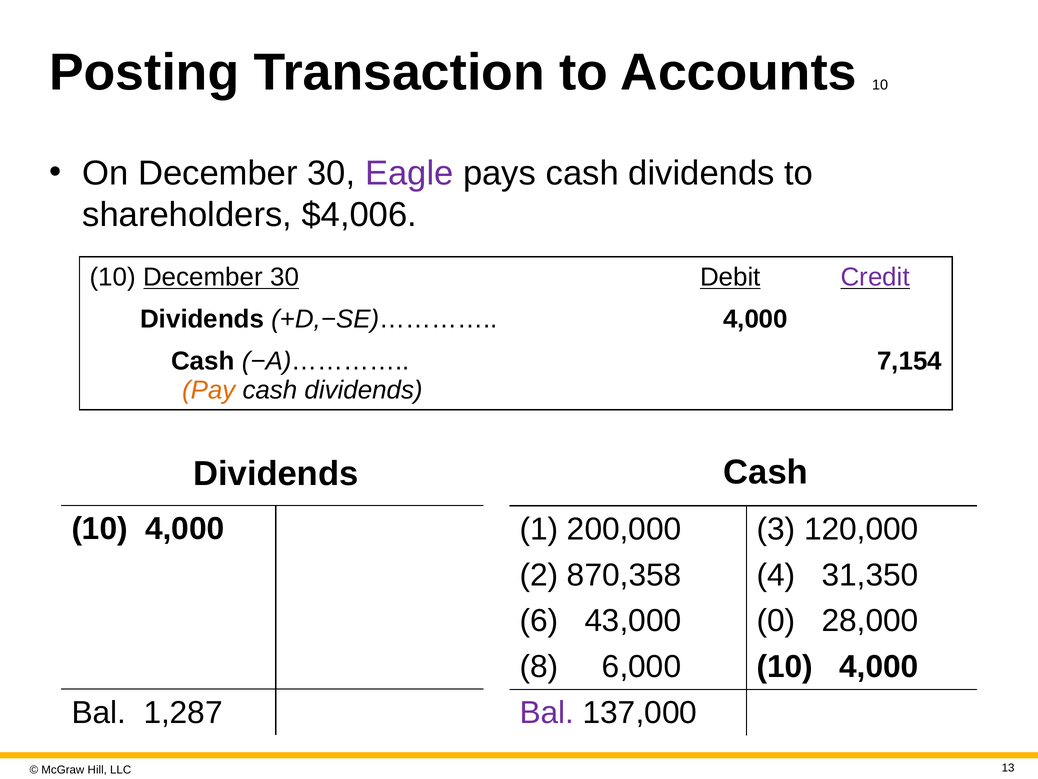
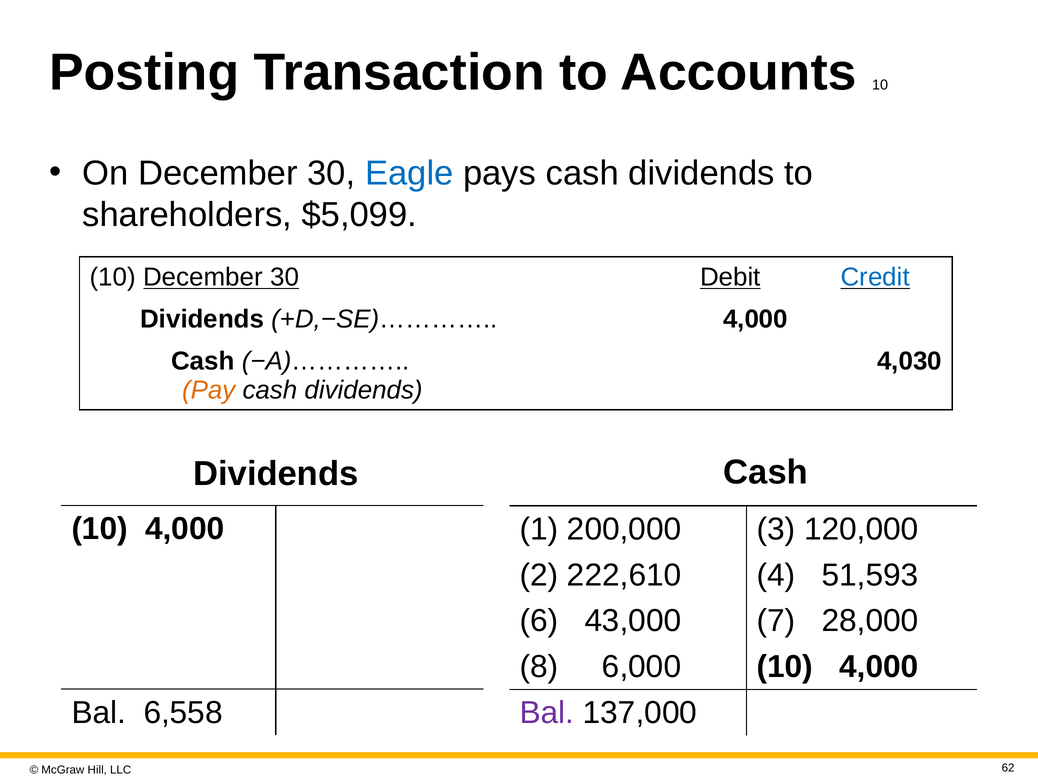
Eagle colour: purple -> blue (409, 173)
$4,006: $4,006 -> $5,099 (359, 215)
Credit colour: purple -> blue (875, 277)
7,154: 7,154 -> 4,030 (909, 361)
870,358: 870,358 -> 222,610 (624, 575)
31,350: 31,350 -> 51,593 (870, 575)
0: 0 -> 7 (776, 621)
1,287: 1,287 -> 6,558 (183, 712)
13: 13 -> 62 (1008, 768)
